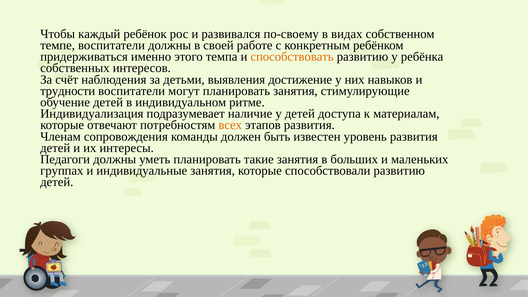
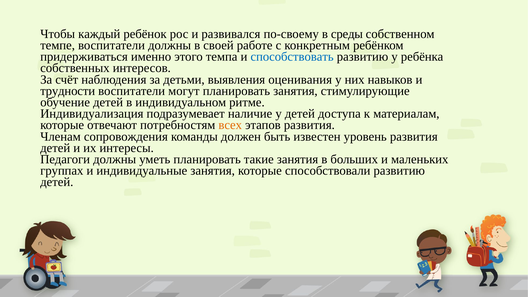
видах: видах -> среды (347, 34)
способствовать colour: orange -> blue (292, 57)
достижение: достижение -> оценивания (300, 80)
